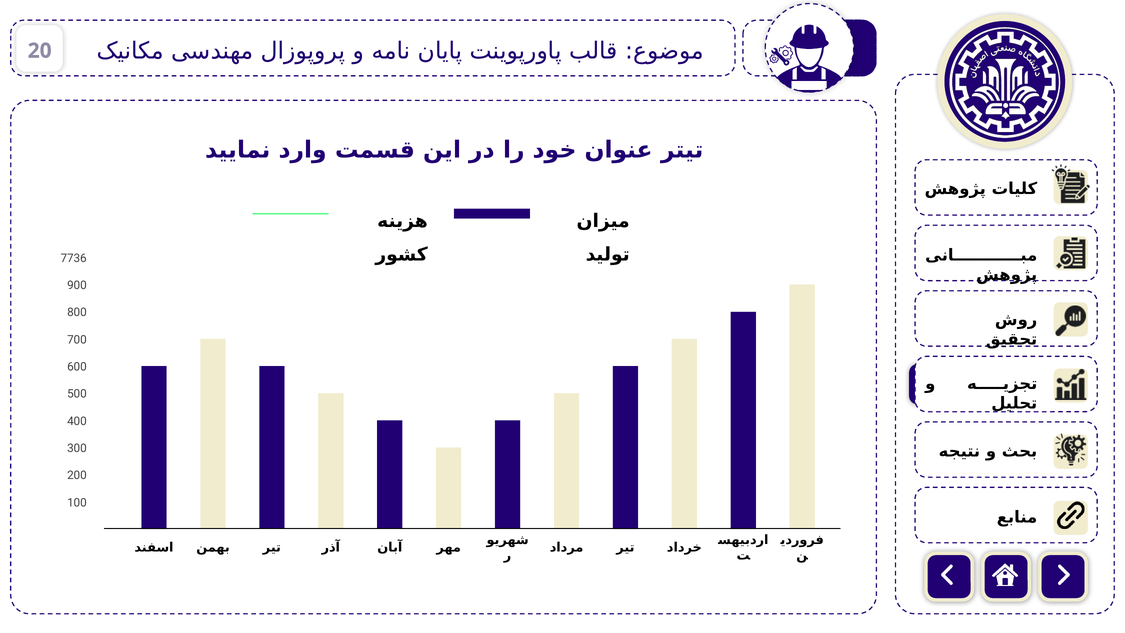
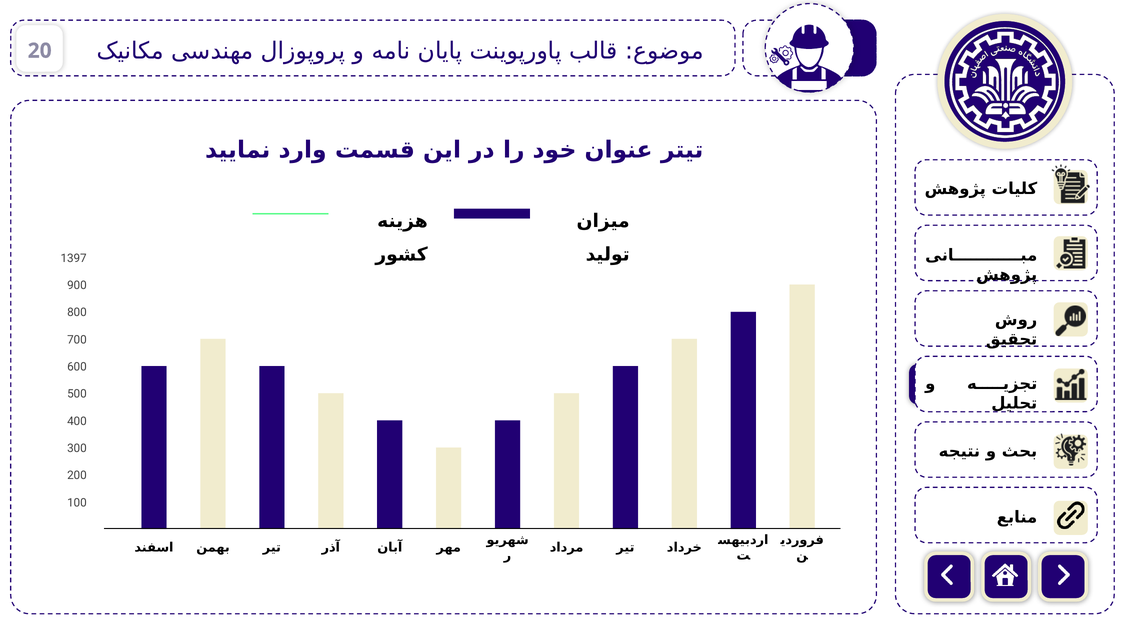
7736: 7736 -> 1397 (74, 258)
